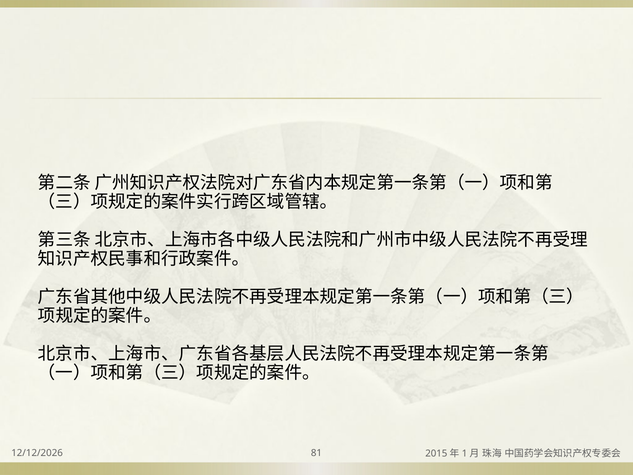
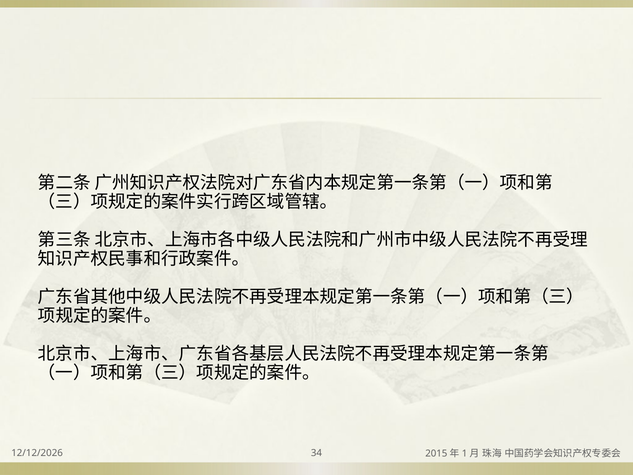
81: 81 -> 34 (316, 453)
